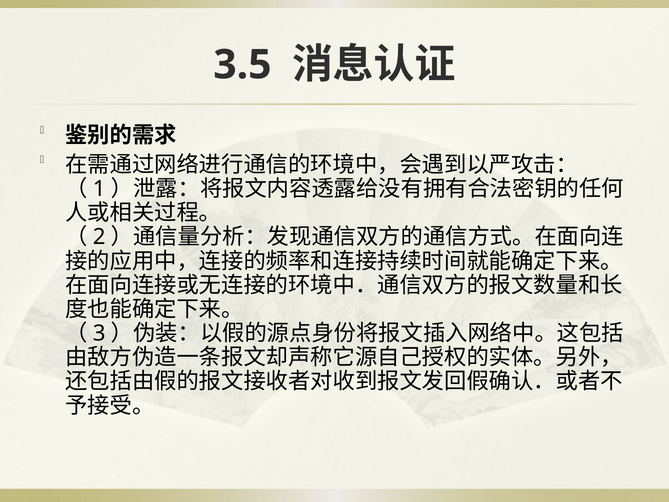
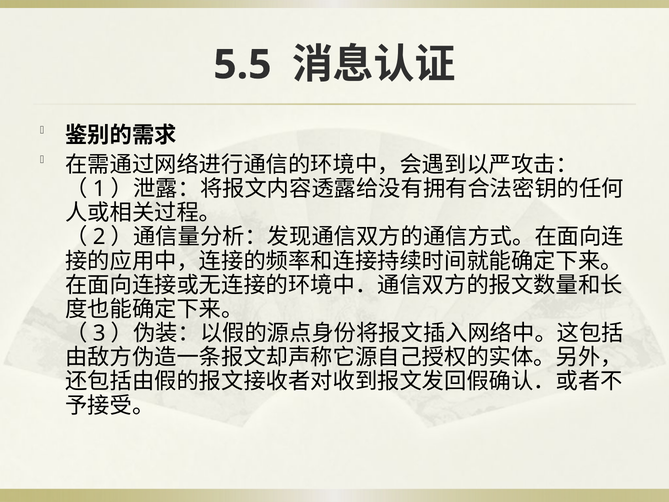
3.5: 3.5 -> 5.5 (242, 65)
